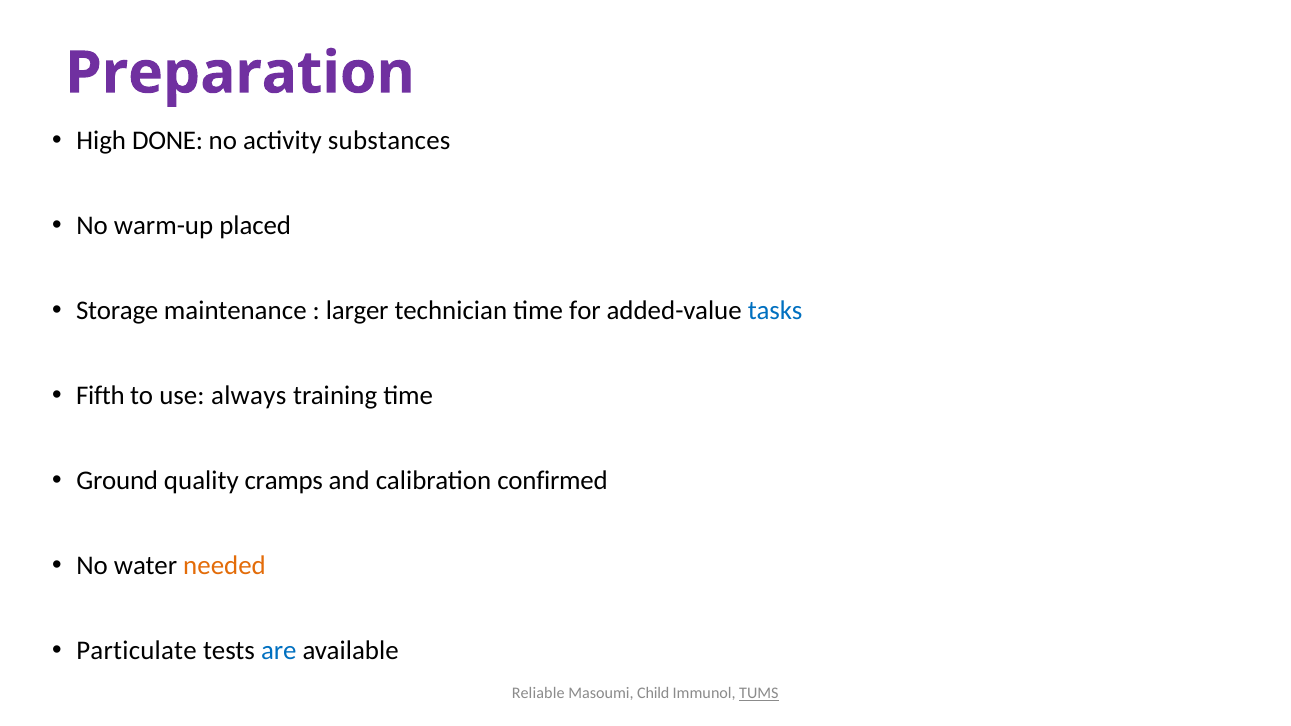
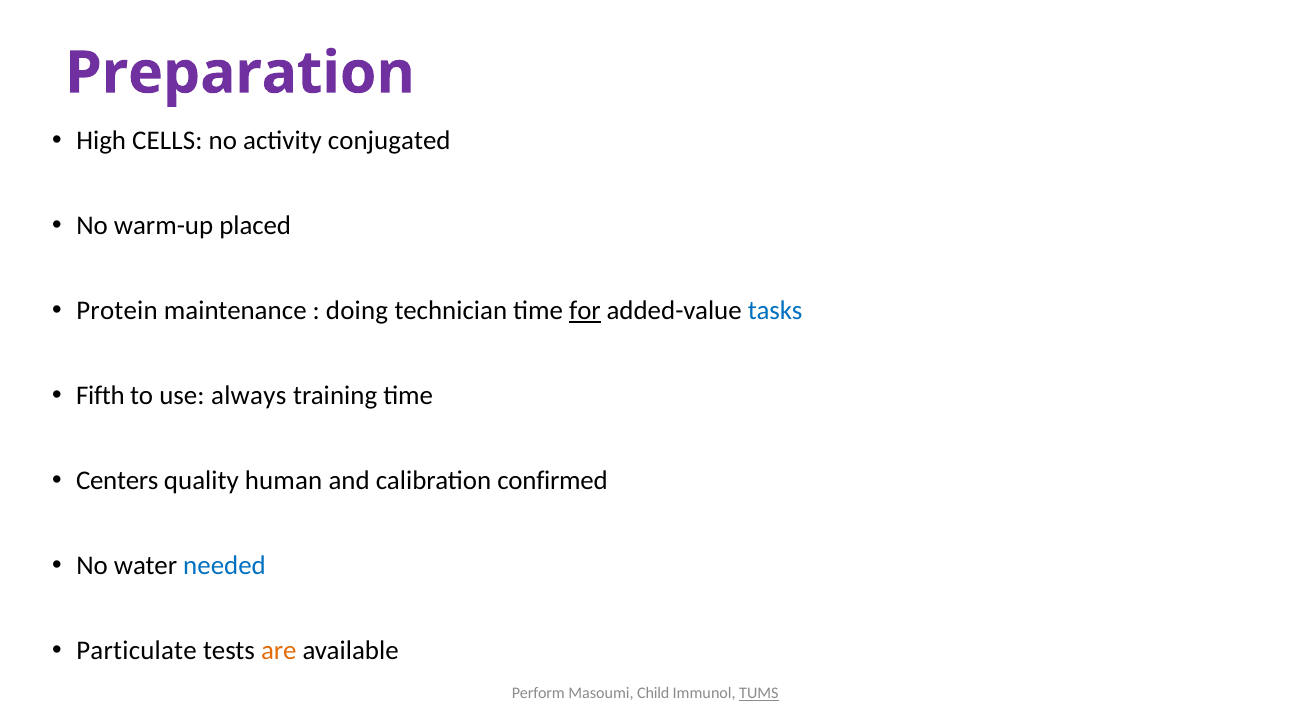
DONE: DONE -> CELLS (167, 141)
substances: substances -> conjugated (389, 141)
Storage: Storage -> Protein (117, 311)
larger: larger -> doing (357, 311)
for underline: none -> present (585, 311)
Ground: Ground -> Centers (117, 481)
cramps: cramps -> human (284, 481)
needed colour: orange -> blue (225, 566)
are colour: blue -> orange (279, 651)
Reliable: Reliable -> Perform (538, 693)
